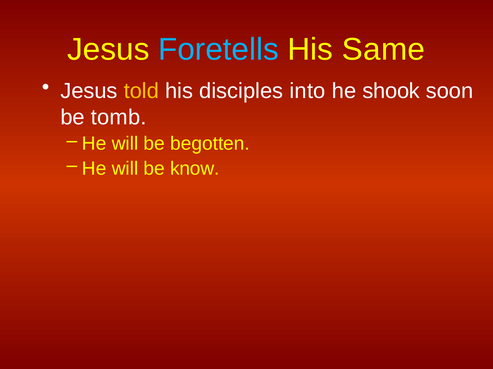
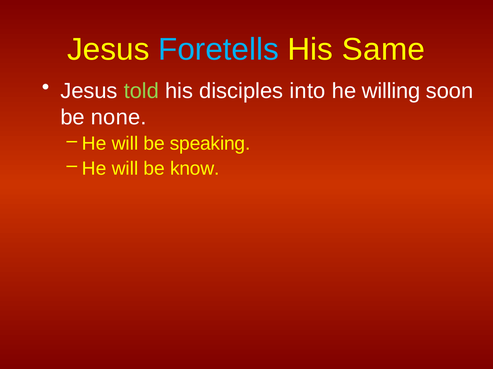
told colour: yellow -> light green (141, 91)
shook: shook -> willing (391, 91)
tomb: tomb -> none (119, 117)
begotten: begotten -> speaking (210, 144)
